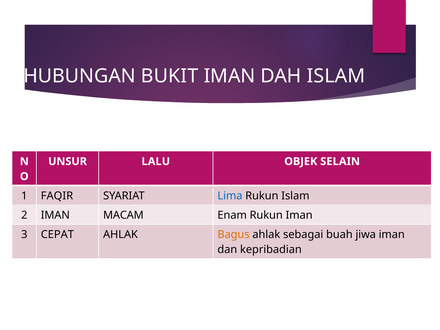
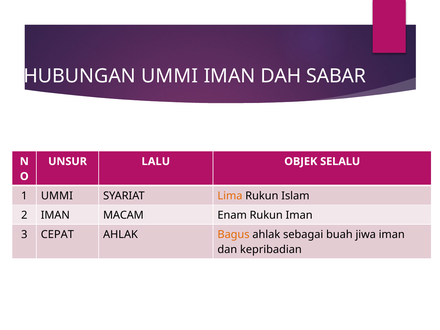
HUBUNGAN BUKIT: BUKIT -> UMMI (170, 76)
DAH ISLAM: ISLAM -> SABAR (336, 76)
SELAIN: SELAIN -> SELALU (340, 161)
1 FAQIR: FAQIR -> UMMI (57, 196)
Lima colour: blue -> orange (230, 196)
